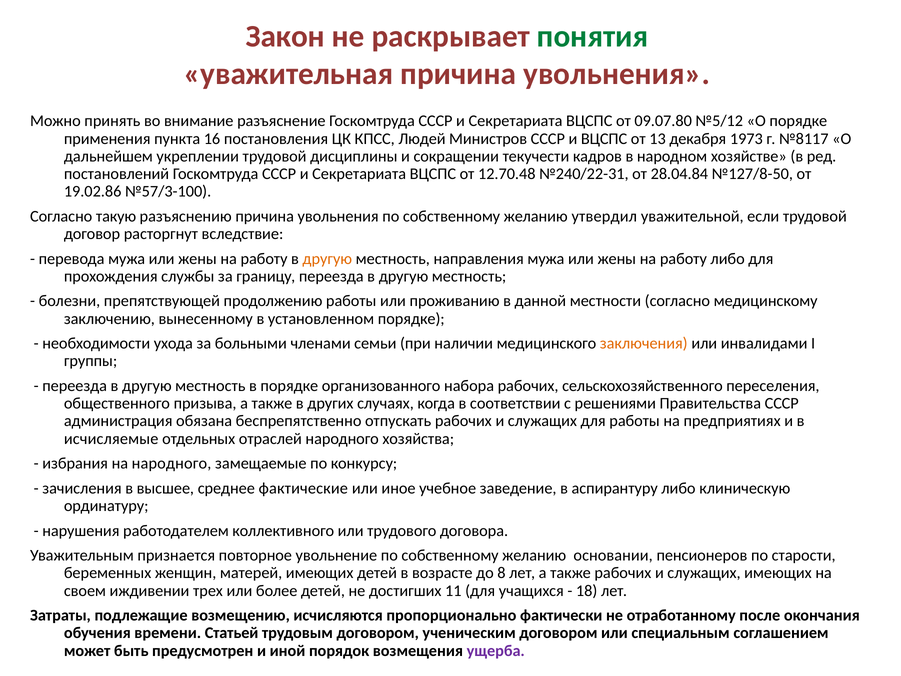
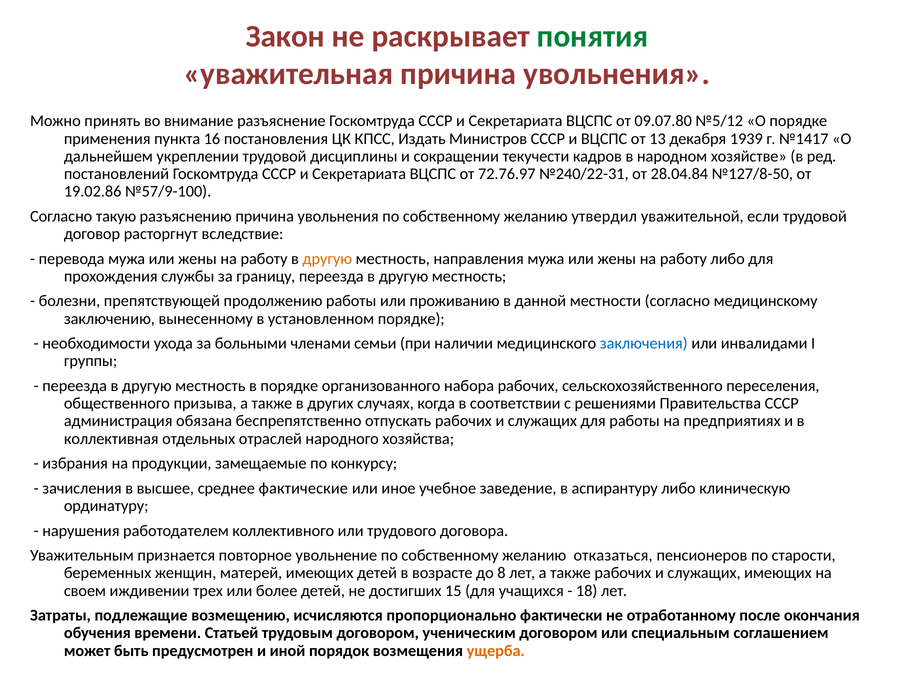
Людей: Людей -> Издать (422, 139)
1973: 1973 -> 1939 (746, 139)
№8117: №8117 -> №1417 (804, 139)
12.70.48: 12.70.48 -> 72.76.97 (507, 174)
№57/3-100: №57/3-100 -> №57/9-100 (168, 191)
заключения colour: orange -> blue (644, 343)
исчисляемые: исчисляемые -> коллективная (111, 439)
на народного: народного -> продукции (172, 463)
основании: основании -> отказаться (613, 555)
11: 11 -> 15 (453, 590)
ущерба colour: purple -> orange (496, 650)
